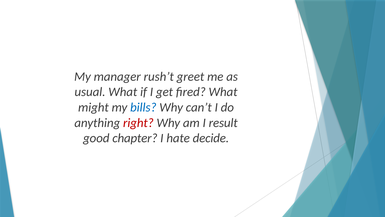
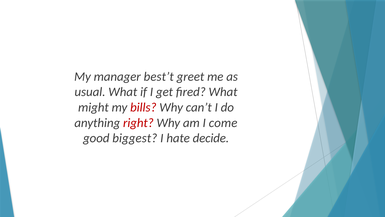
rush’t: rush’t -> best’t (159, 76)
bills colour: blue -> red (143, 107)
result: result -> come (223, 123)
chapter: chapter -> biggest (135, 138)
